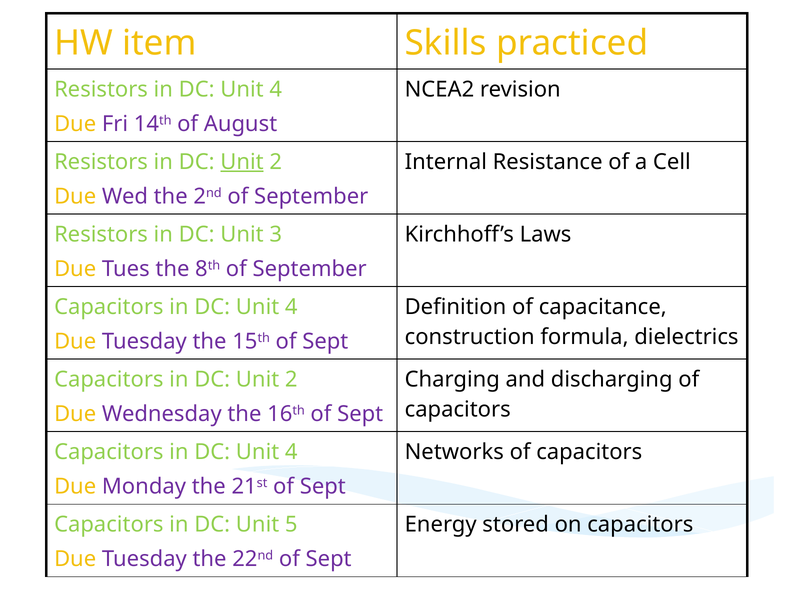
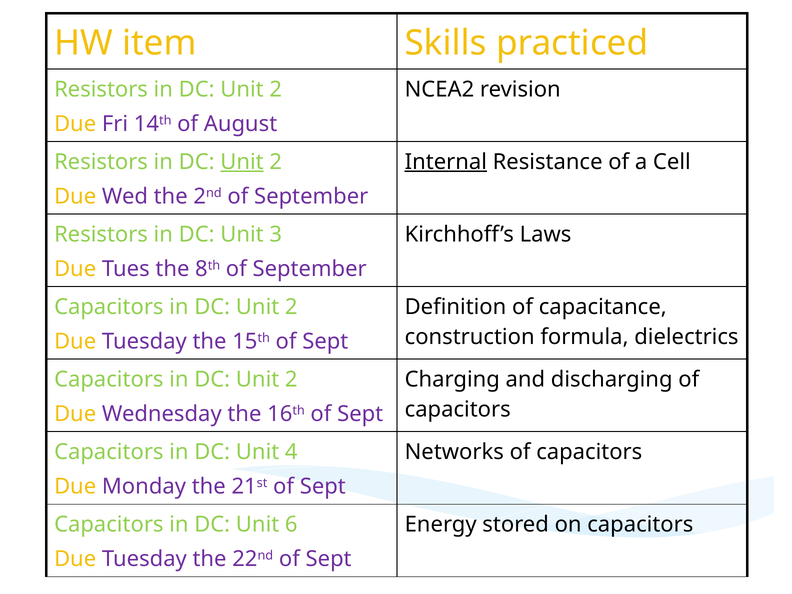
4: 4 -> 2 (276, 89)
Internal underline: none -> present (446, 162)
4: 4 -> 2 (291, 307)
5: 5 -> 6 (291, 525)
